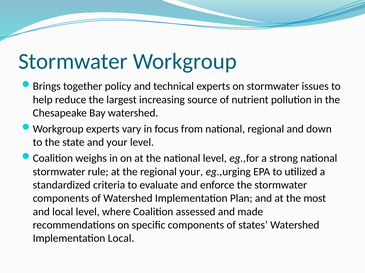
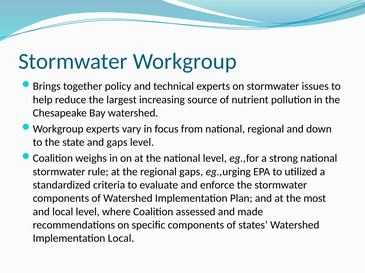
and your: your -> gaps (117, 143)
regional your: your -> gaps (191, 172)
